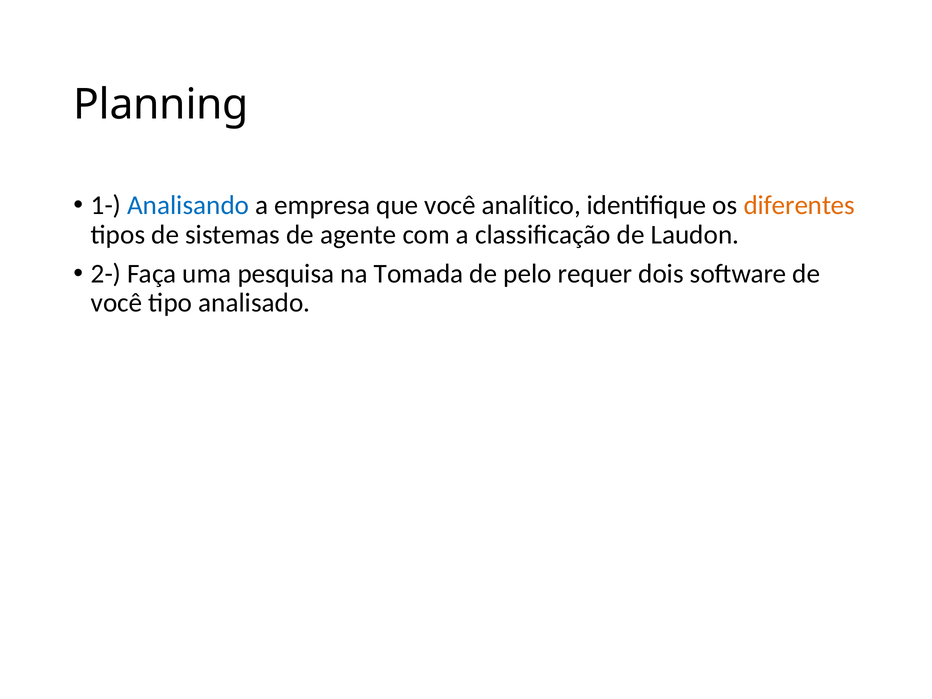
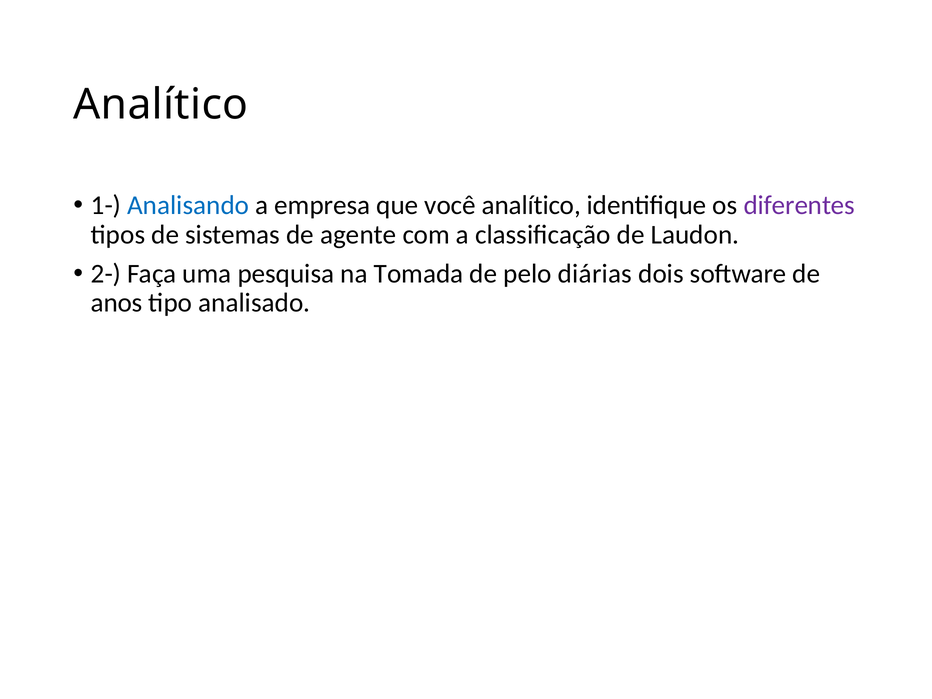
Planning: Planning -> Analítico (161, 104)
diferentes colour: orange -> purple (799, 205)
requer: requer -> diárias (595, 274)
você: você -> anos (117, 303)
